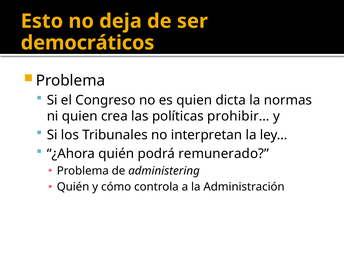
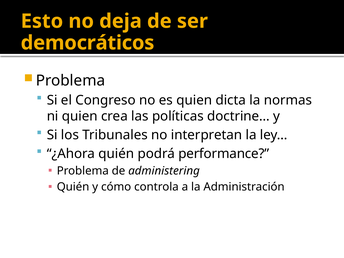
prohibir…: prohibir… -> doctrine… (238, 116)
remunerado: remunerado -> performance (224, 154)
